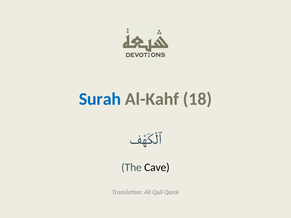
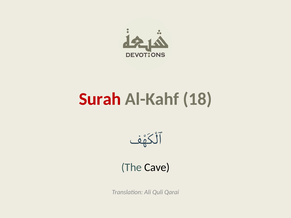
Surah colour: blue -> red (100, 99)
